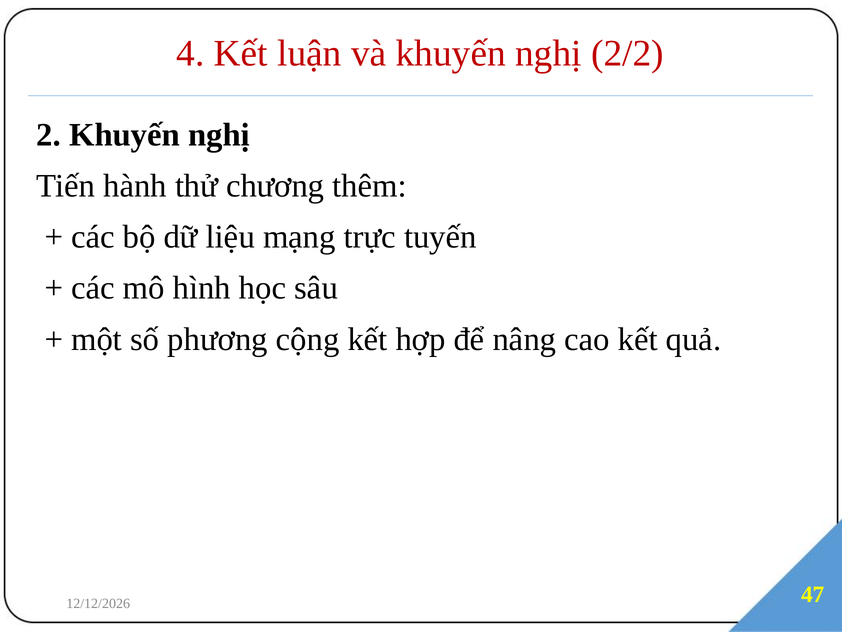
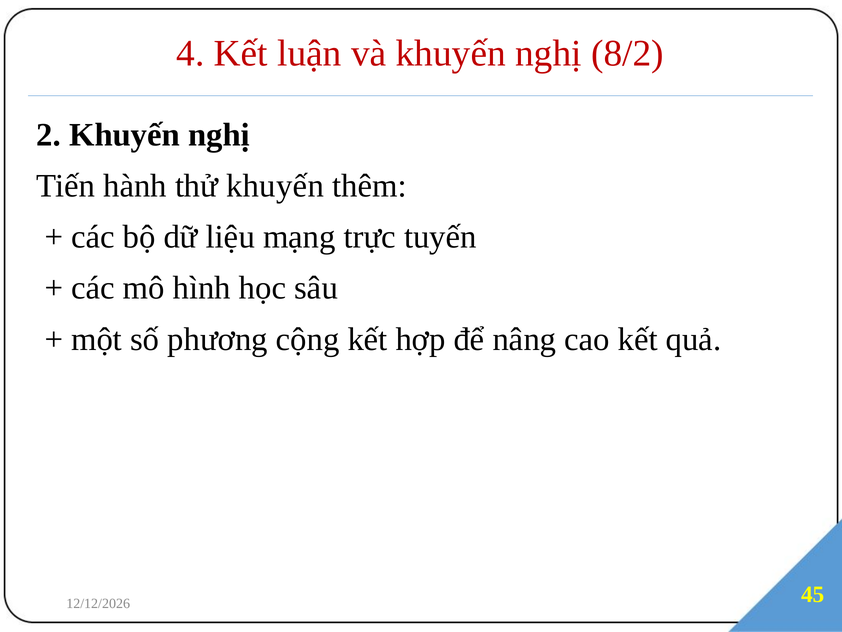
2/2: 2/2 -> 8/2 (627, 53)
thử chương: chương -> khuyến (275, 186)
47: 47 -> 45 (813, 594)
